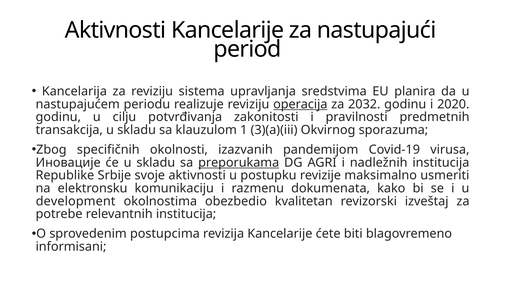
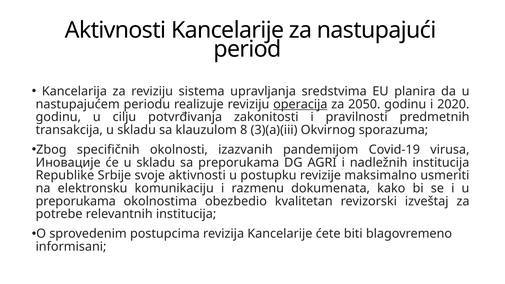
2032: 2032 -> 2050 (364, 104)
1: 1 -> 8 (244, 130)
preporukama underline: present -> none (239, 163)
development: development -> preporukama (76, 201)
